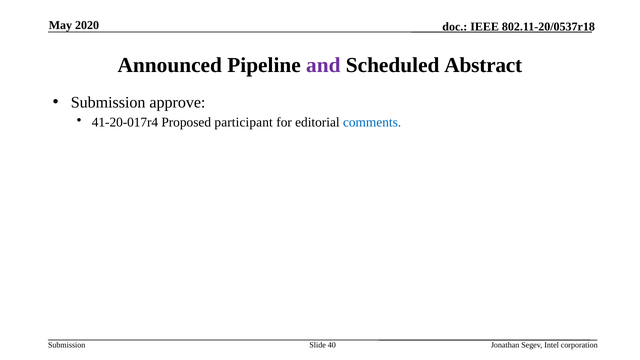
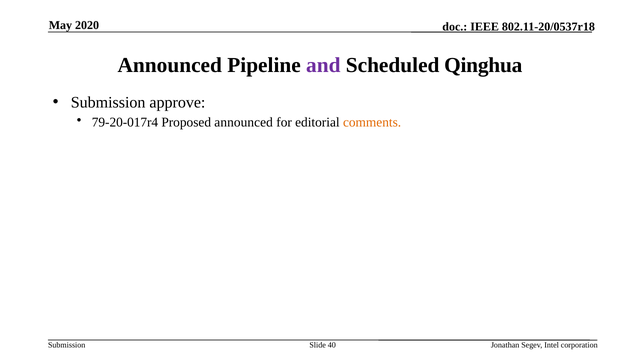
Abstract: Abstract -> Qinghua (483, 65)
41-20-017r4: 41-20-017r4 -> 79-20-017r4 (125, 122)
Proposed participant: participant -> announced (244, 122)
comments colour: blue -> orange (372, 122)
